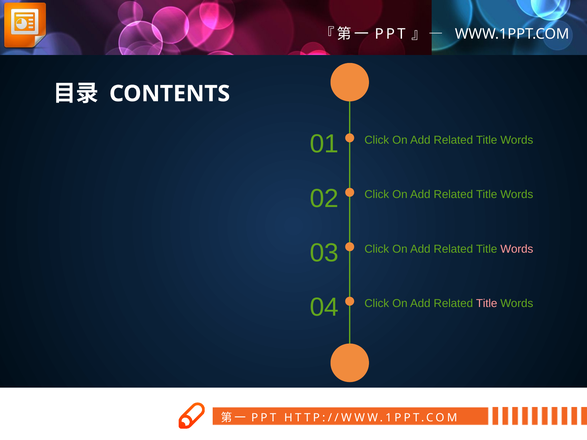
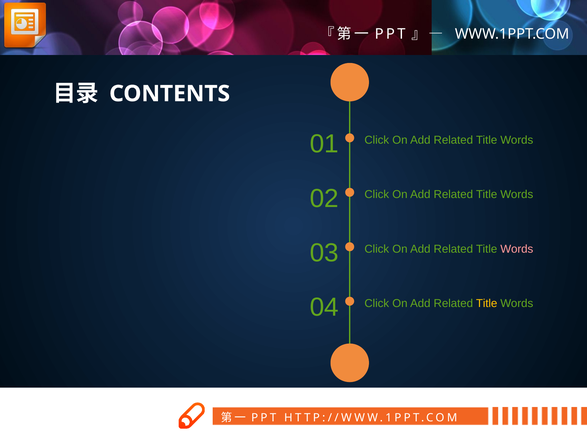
Title colour: pink -> yellow (487, 304)
